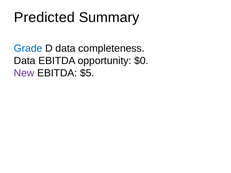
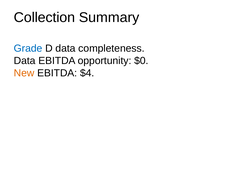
Predicted: Predicted -> Collection (44, 18)
New colour: purple -> orange (24, 73)
$5: $5 -> $4 (87, 73)
